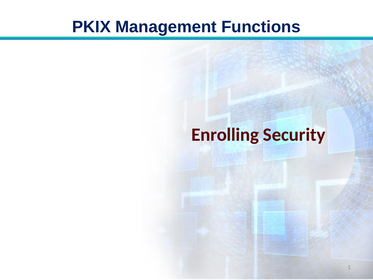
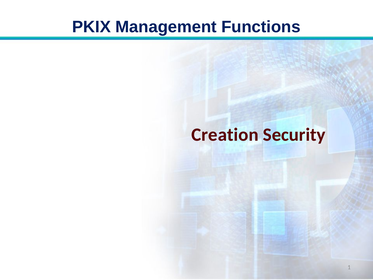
Enrolling: Enrolling -> Creation (225, 135)
